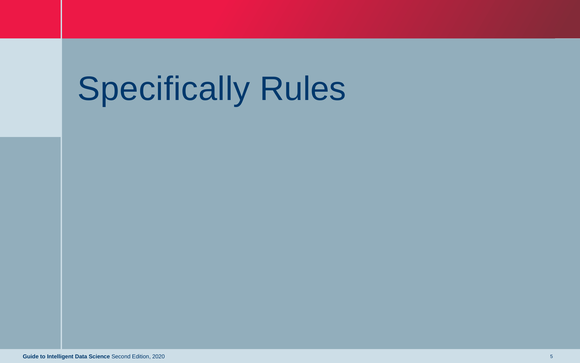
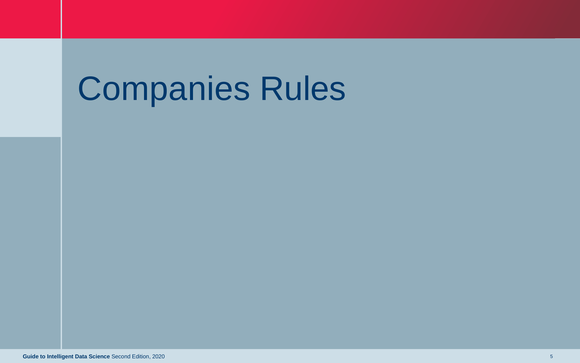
Specifically: Specifically -> Companies (164, 89)
